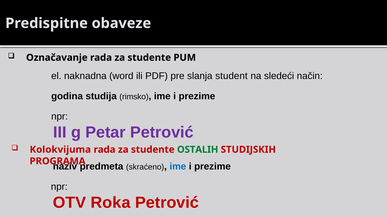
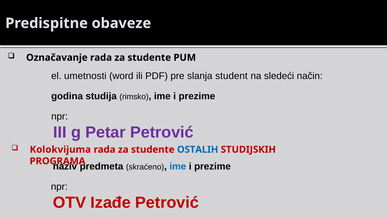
naknadna: naknadna -> umetnosti (85, 76)
OSTALIH colour: green -> blue (198, 150)
Roka: Roka -> Izađe (111, 203)
